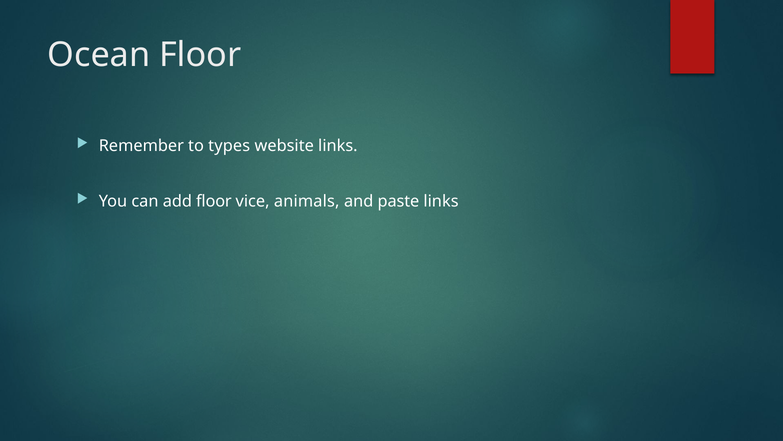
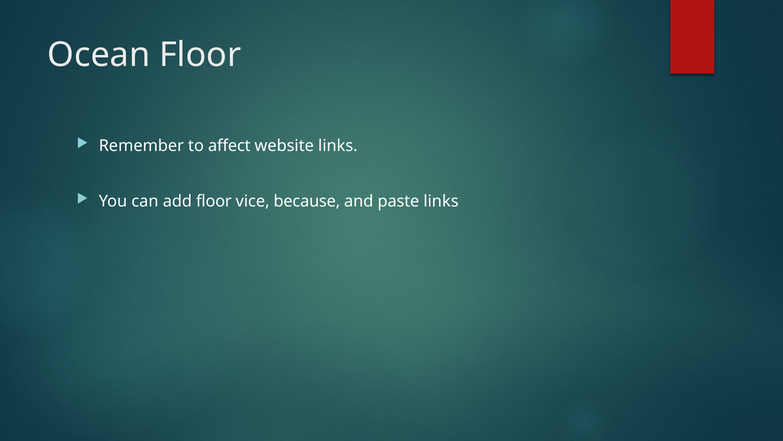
types: types -> affect (229, 146)
animals: animals -> because (307, 201)
